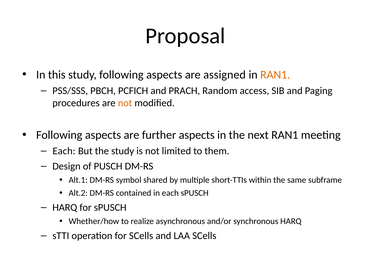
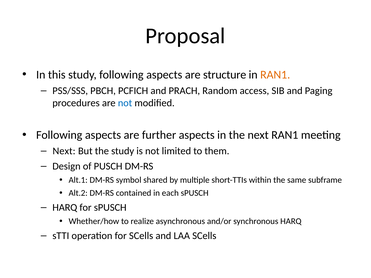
assigned: assigned -> structure (225, 75)
not colour: orange -> blue (125, 103)
Each: Each -> Next (64, 151)
